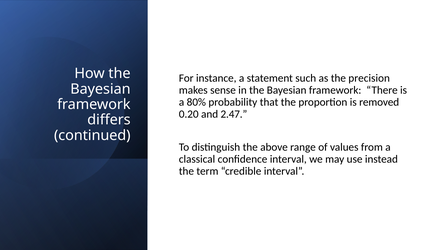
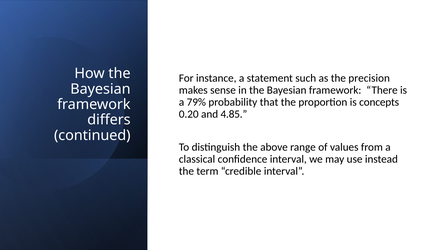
80%: 80% -> 79% (196, 102)
removed: removed -> concepts (379, 102)
2.47: 2.47 -> 4.85 (234, 114)
